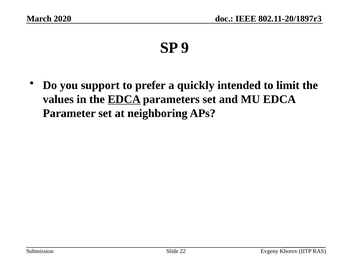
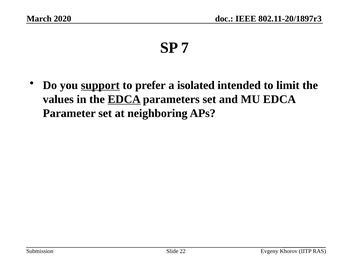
9: 9 -> 7 (185, 48)
support underline: none -> present (100, 85)
quickly: quickly -> isolated (196, 85)
